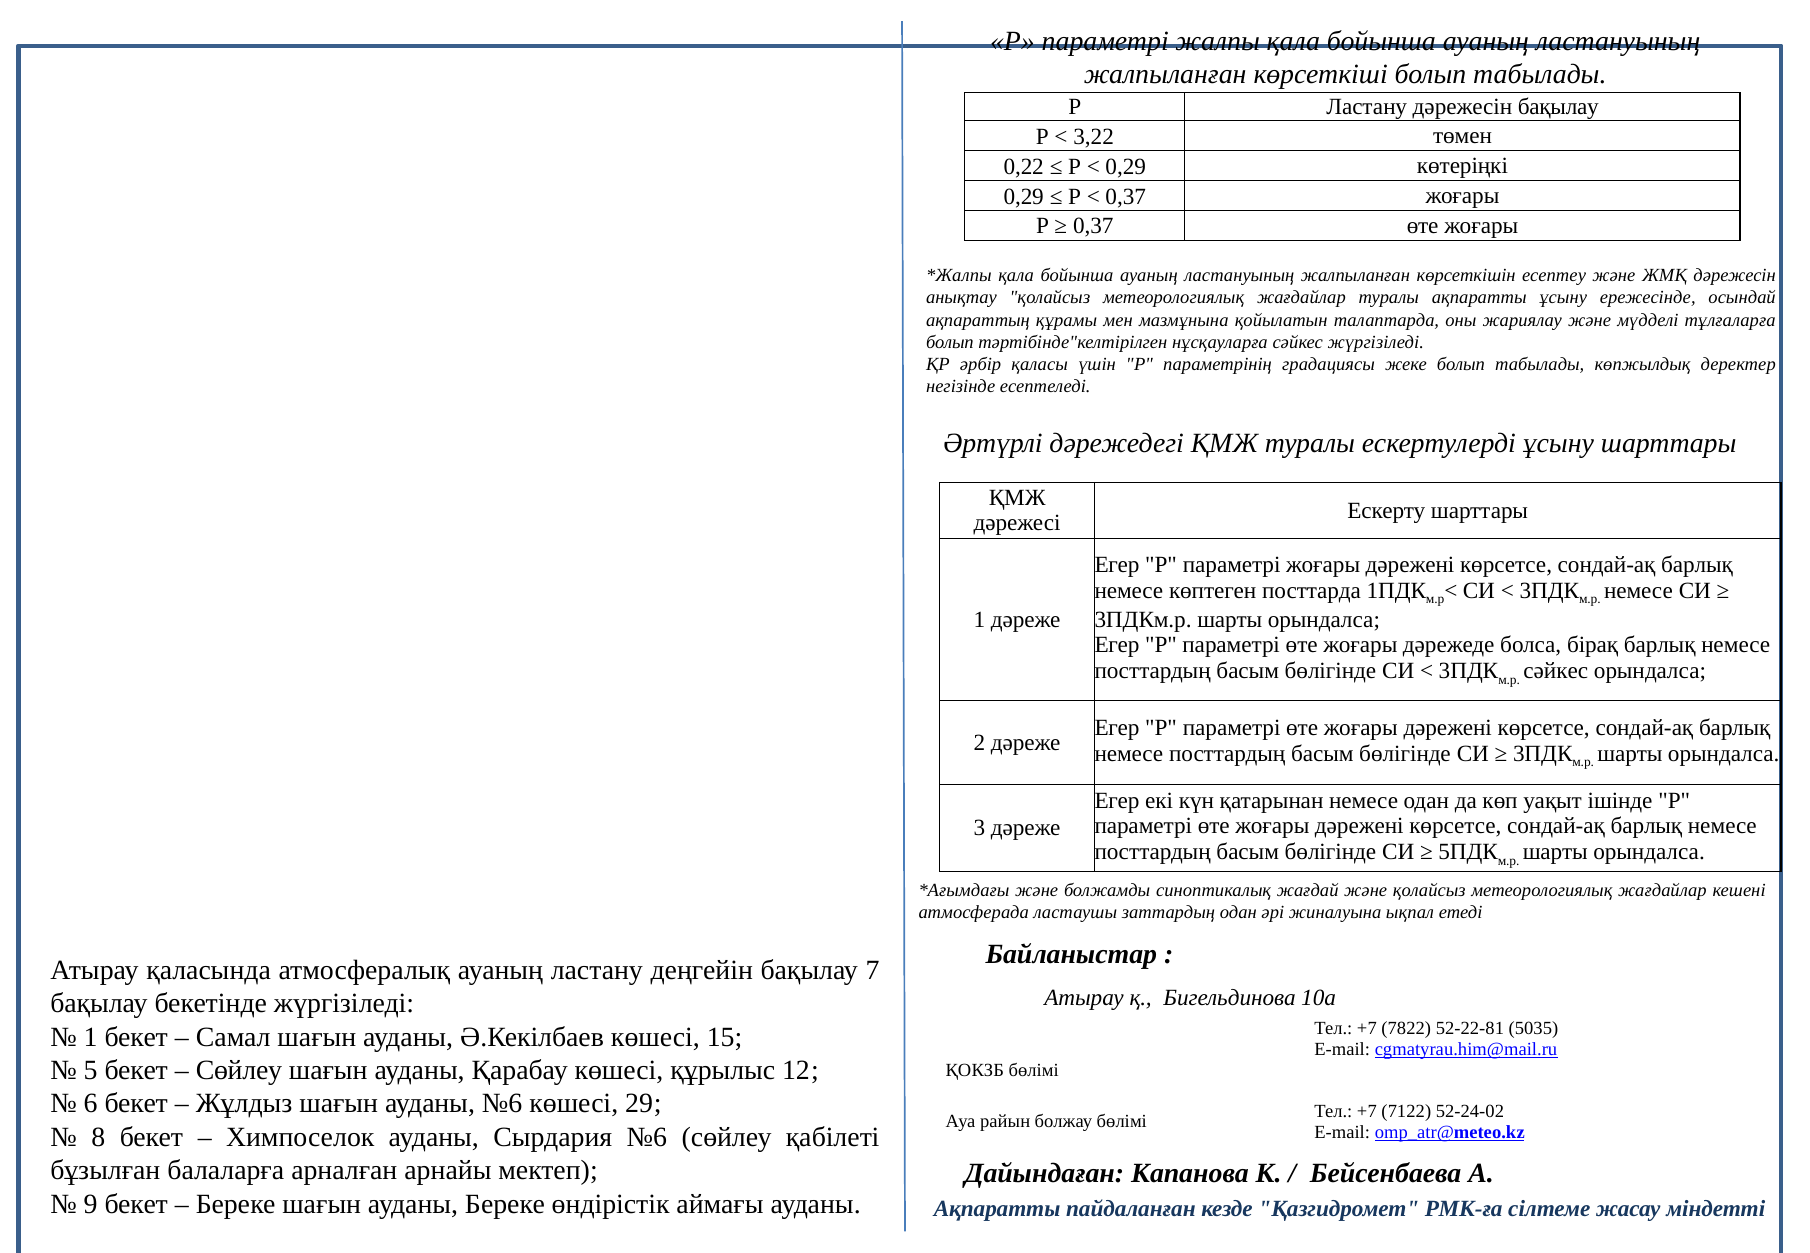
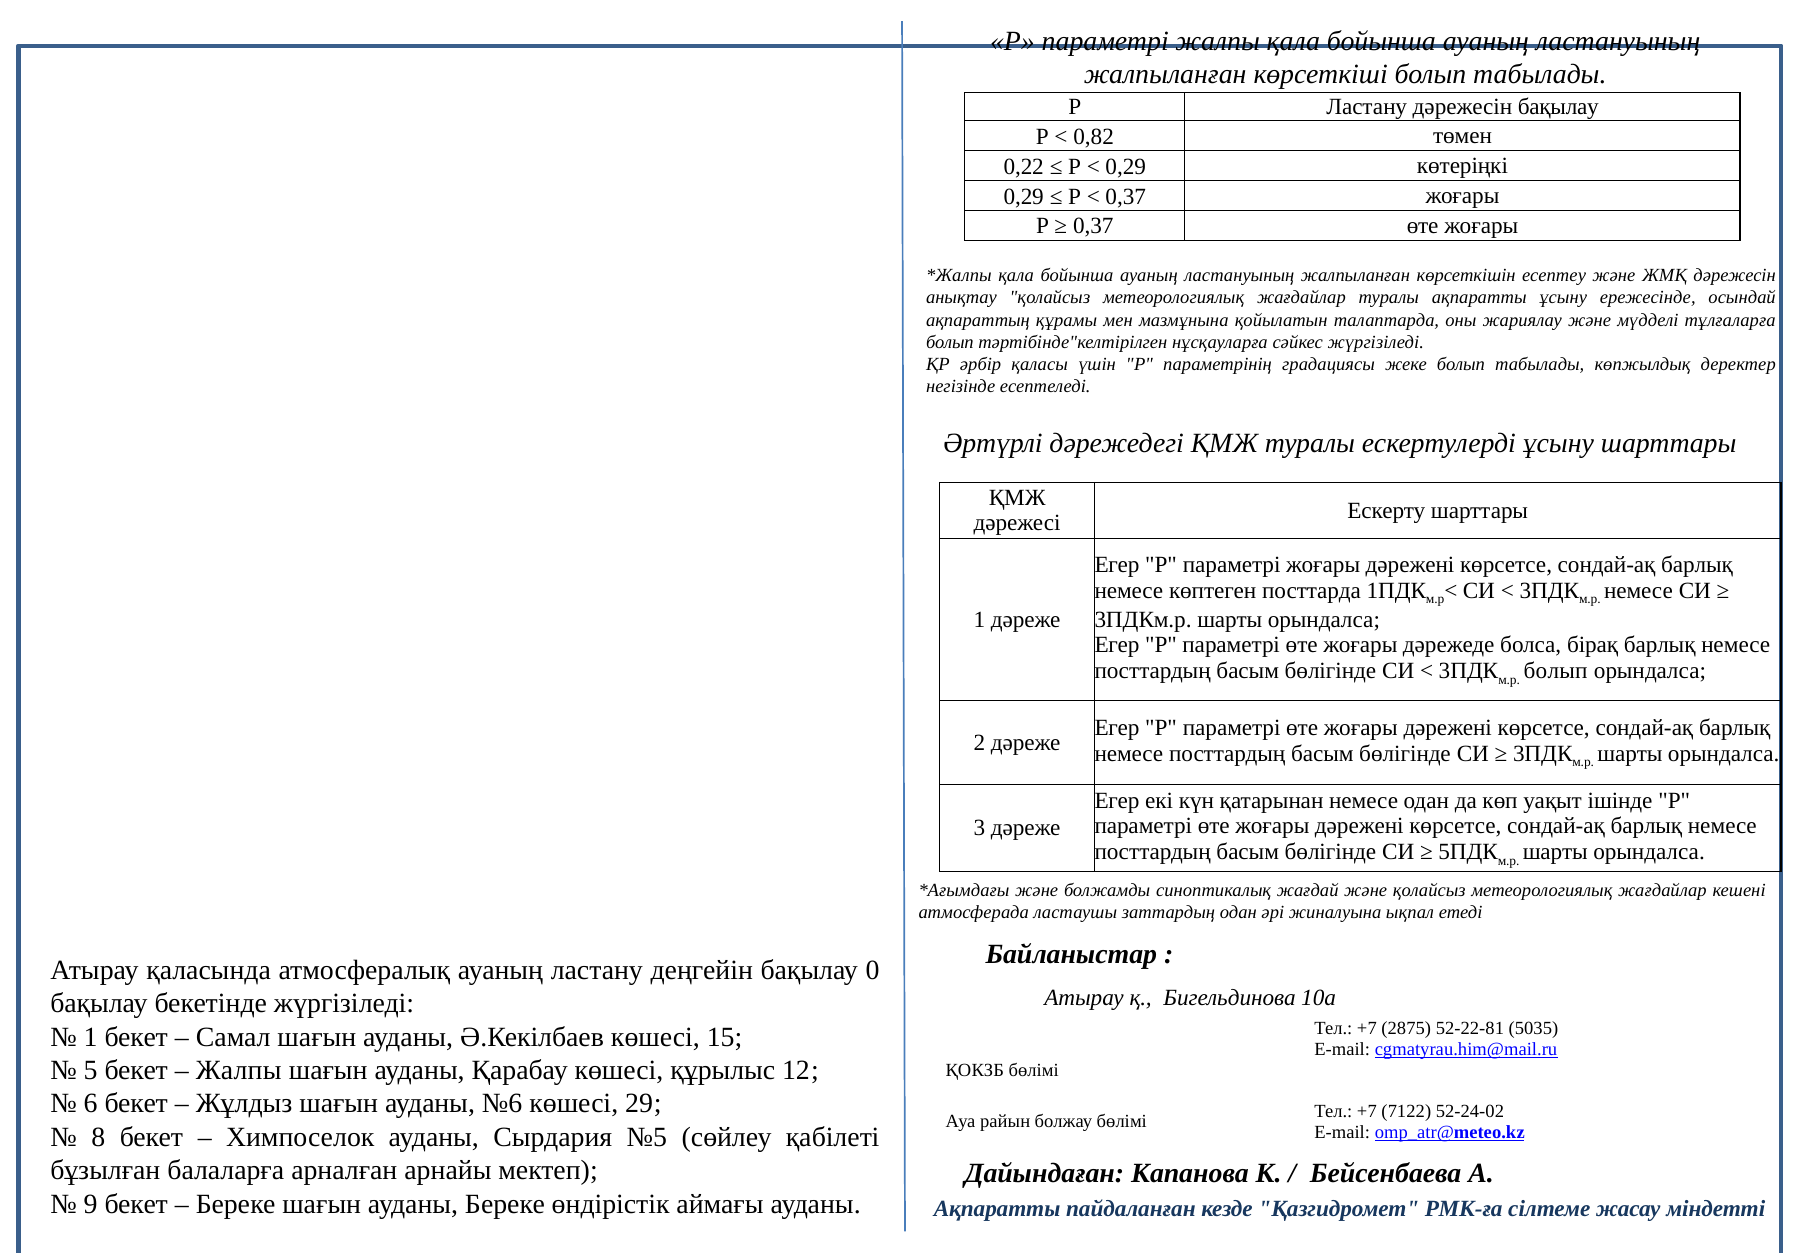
3,22: 3,22 -> 0,82 (1094, 137)
сәйкес: сәйкес -> болып (1556, 671)
7: 7 -> 0 (873, 970)
7822: 7822 -> 2875 (1406, 1029)
Сөйлеу: Сөйлеу -> Жалпы (239, 1070)
Сырдария №6: №6 -> №5 (647, 1137)
